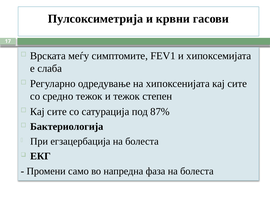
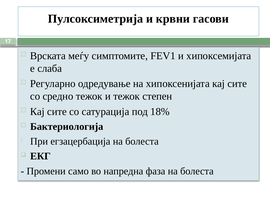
87%: 87% -> 18% (160, 111)
